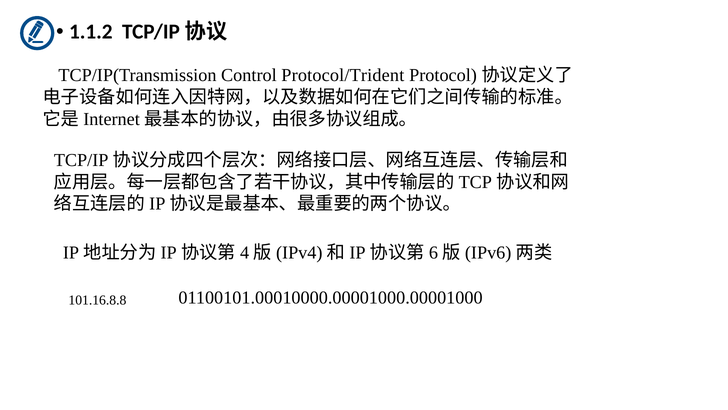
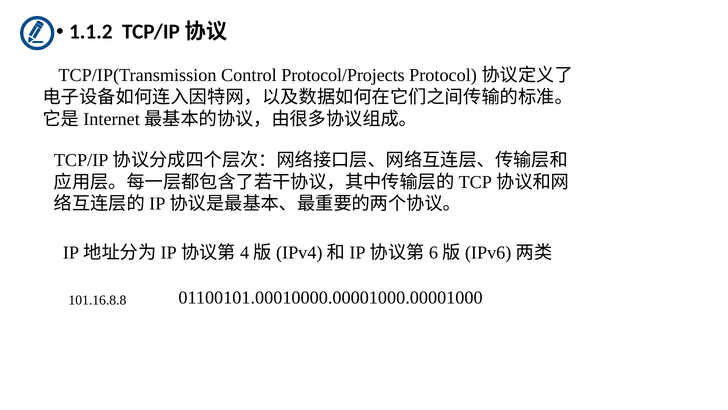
Protocol/Trident: Protocol/Trident -> Protocol/Projects (343, 75)
